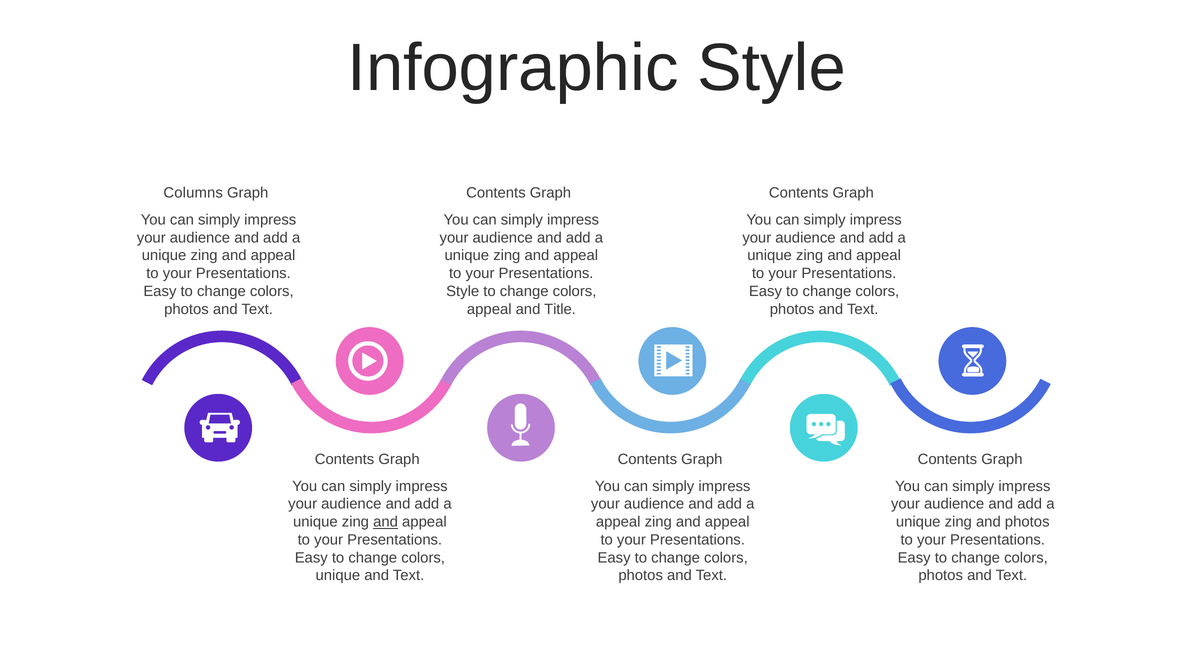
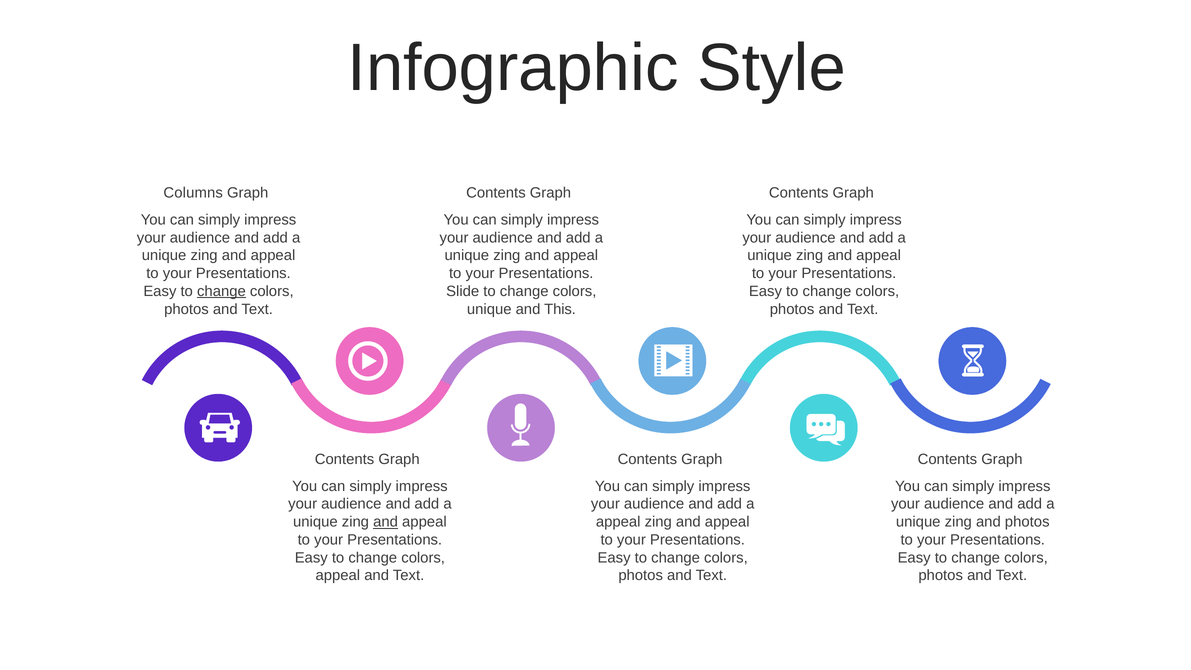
change underline: none -> present (221, 291)
Style: Style -> Slide (463, 291)
appeal: appeal -> unique (489, 309)
Title: Title -> This (560, 309)
unique: unique -> appeal (338, 575)
